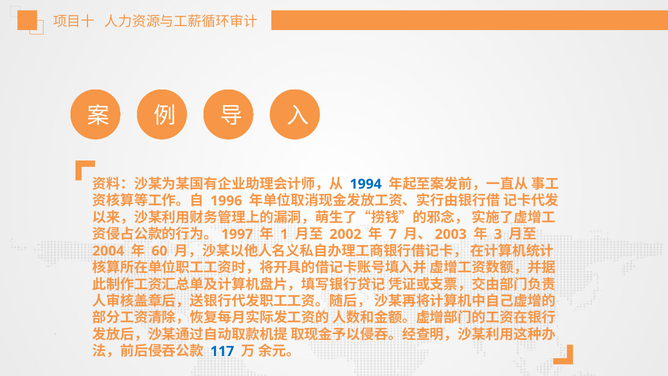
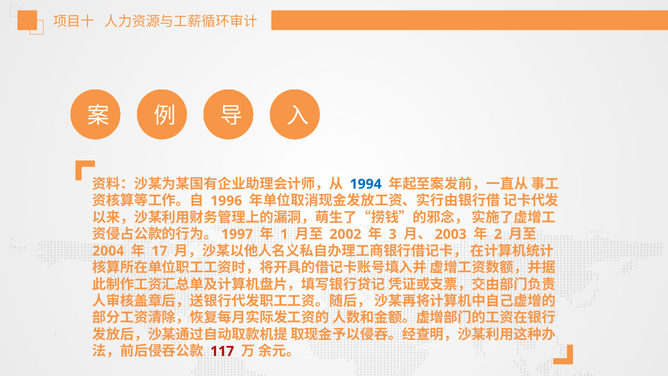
7: 7 -> 3 (393, 234)
3: 3 -> 2 (498, 234)
60: 60 -> 17 (159, 251)
117 colour: blue -> red (222, 351)
